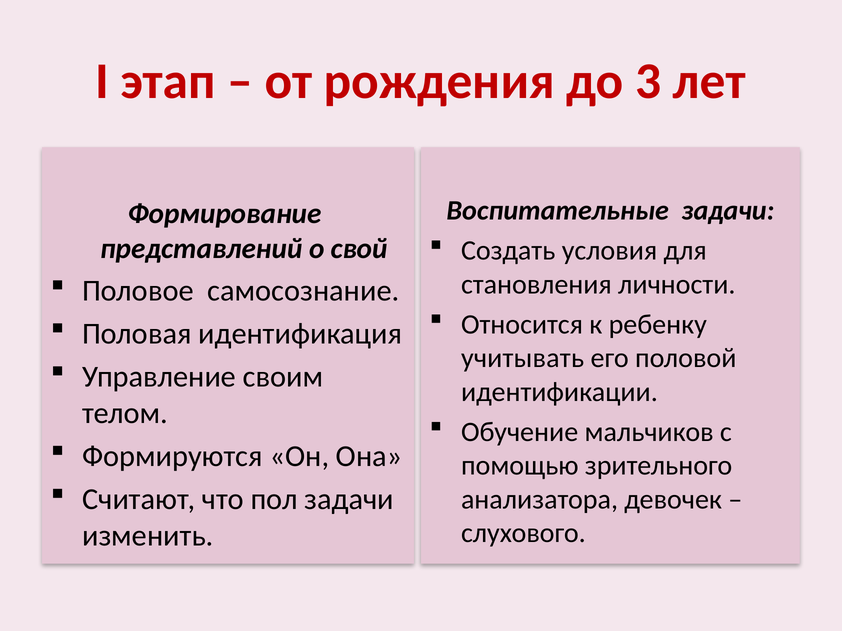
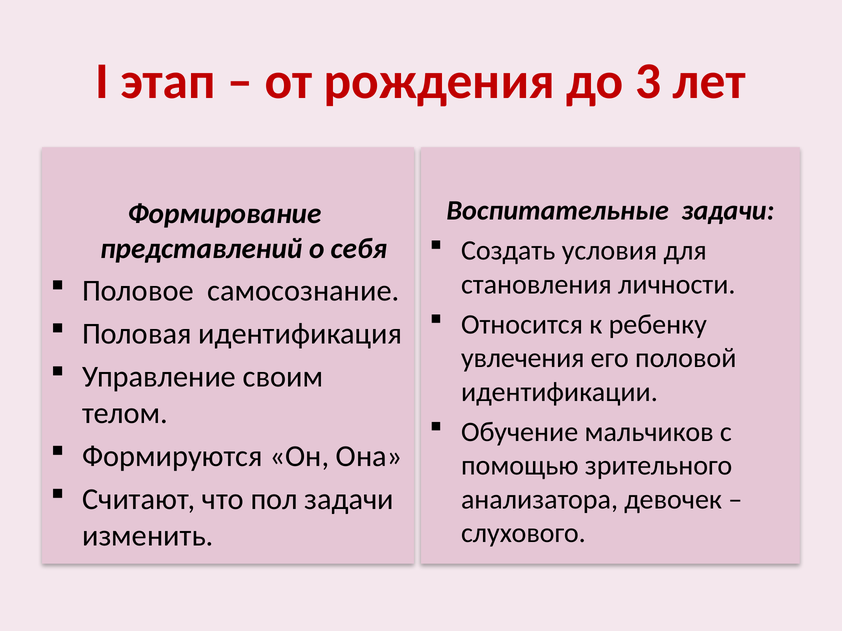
свой: свой -> себя (359, 249)
учитывать: учитывать -> увлечения (523, 358)
